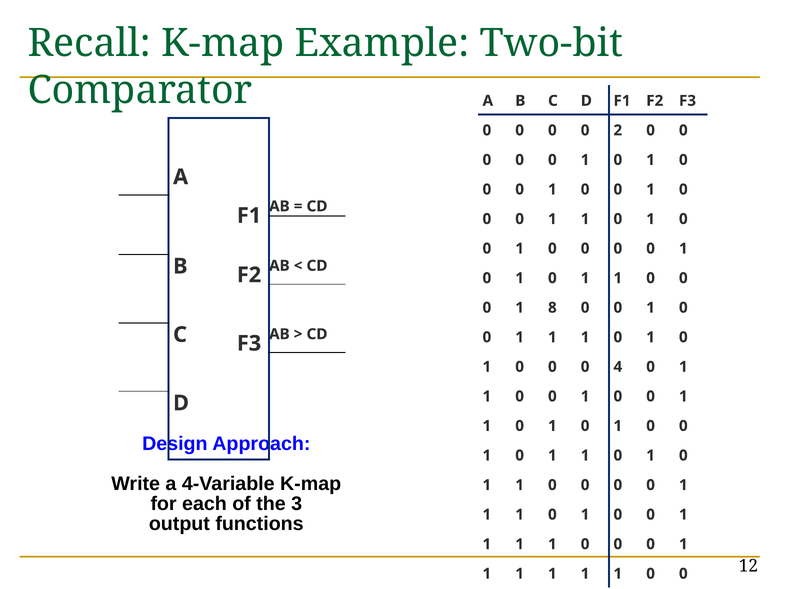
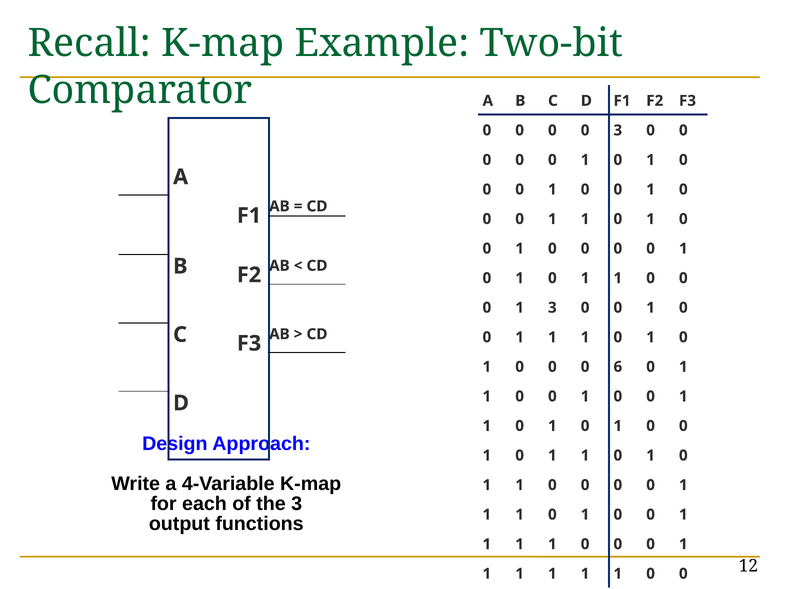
0 2: 2 -> 3 (618, 130)
1 8: 8 -> 3 (552, 308)
4: 4 -> 6 (618, 367)
